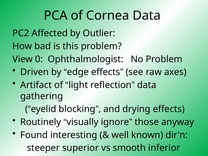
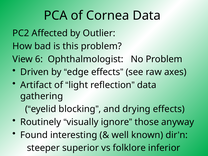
0: 0 -> 6 (39, 59)
smooth: smooth -> folklore (129, 148)
